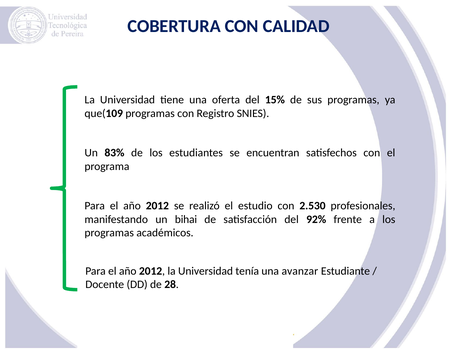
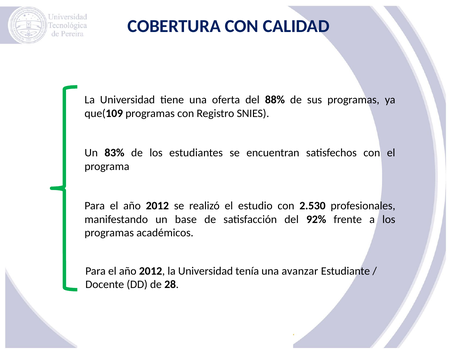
15%: 15% -> 88% (275, 100)
bihai: bihai -> base (186, 219)
